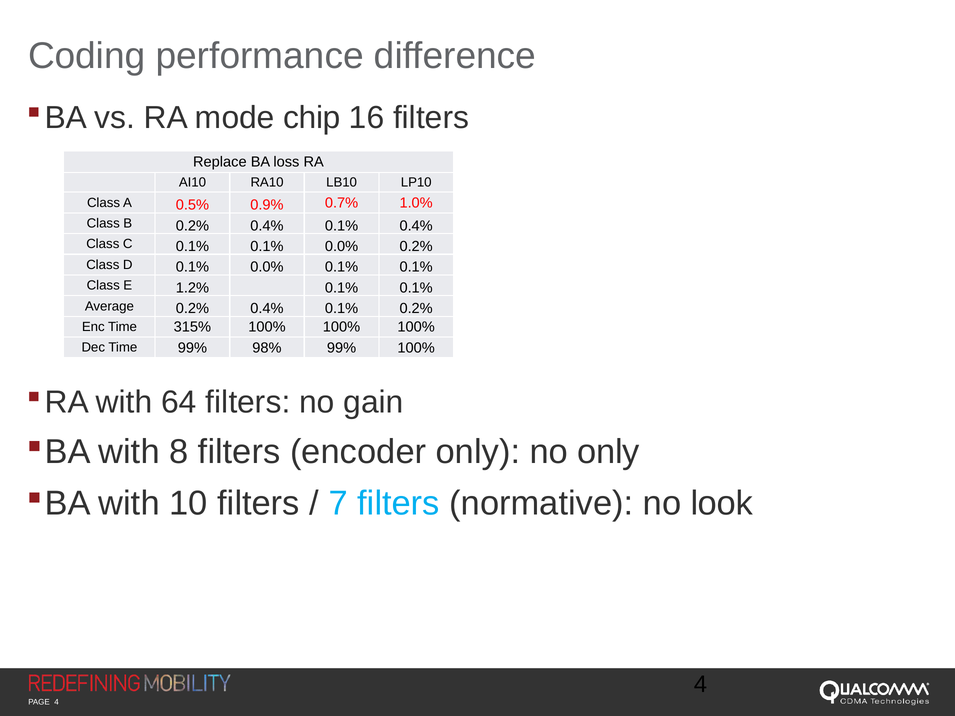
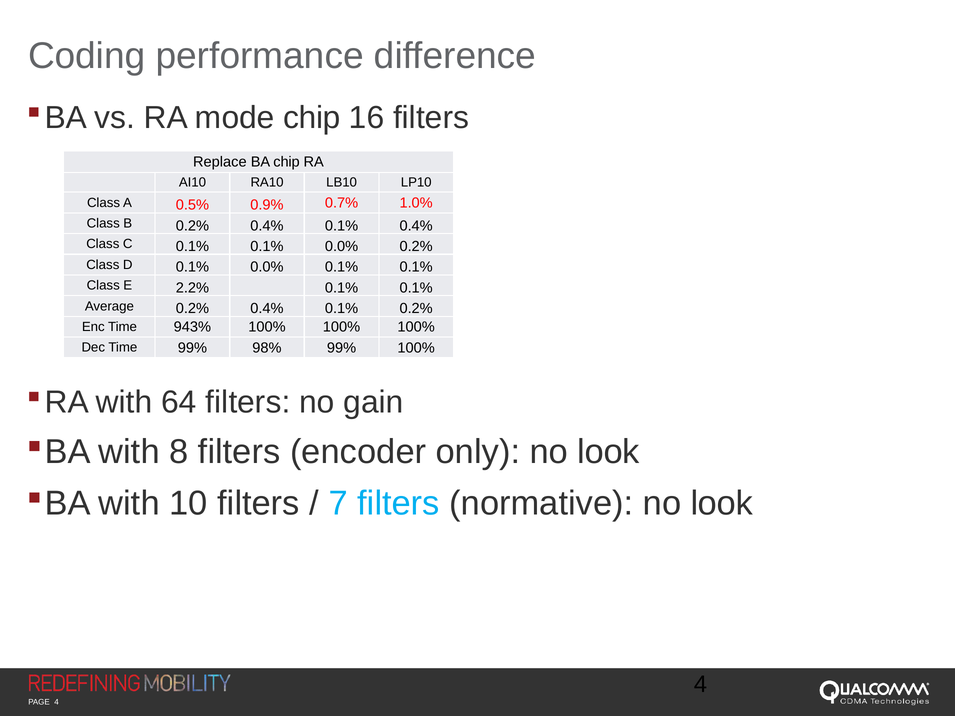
BA loss: loss -> chip (287, 162)
1.2%: 1.2% -> 2.2% (192, 288)
315%: 315% -> 943% (192, 327)
only no only: only -> look (608, 452)
